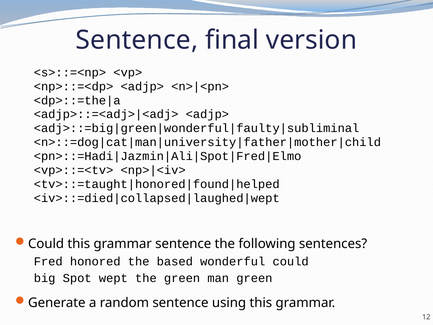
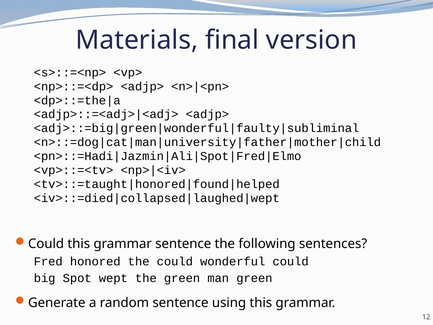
Sentence: Sentence -> Materials (137, 40)
the based: based -> could (175, 261)
